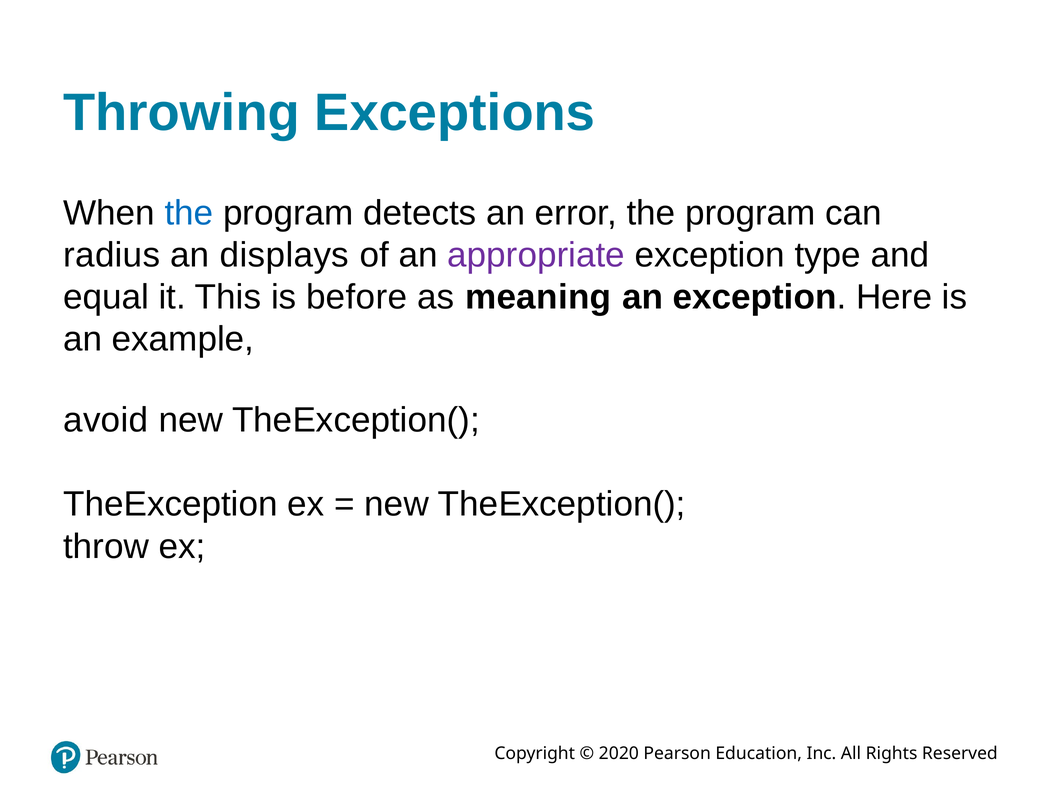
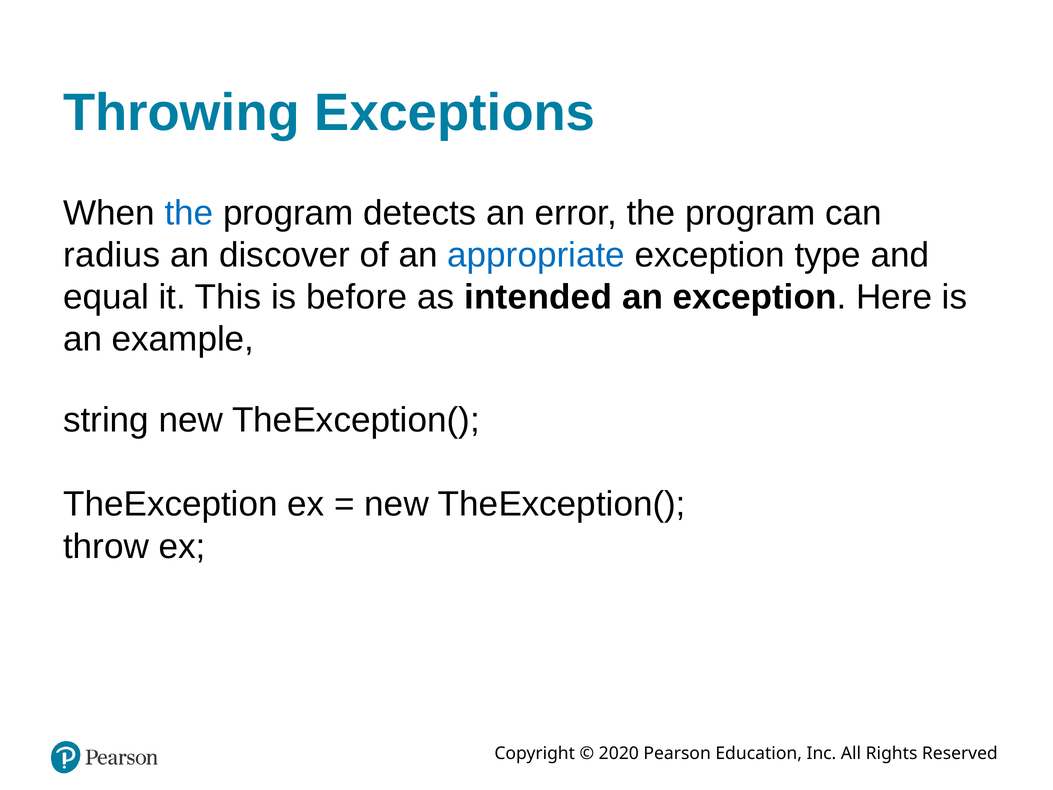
displays: displays -> discover (285, 255)
appropriate colour: purple -> blue (536, 255)
meaning: meaning -> intended (538, 297)
avoid: avoid -> string (106, 420)
